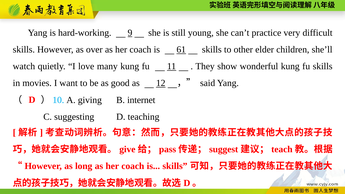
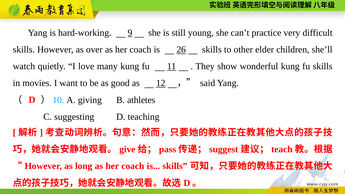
61: 61 -> 26 (181, 50)
internet: internet -> athletes (141, 100)
